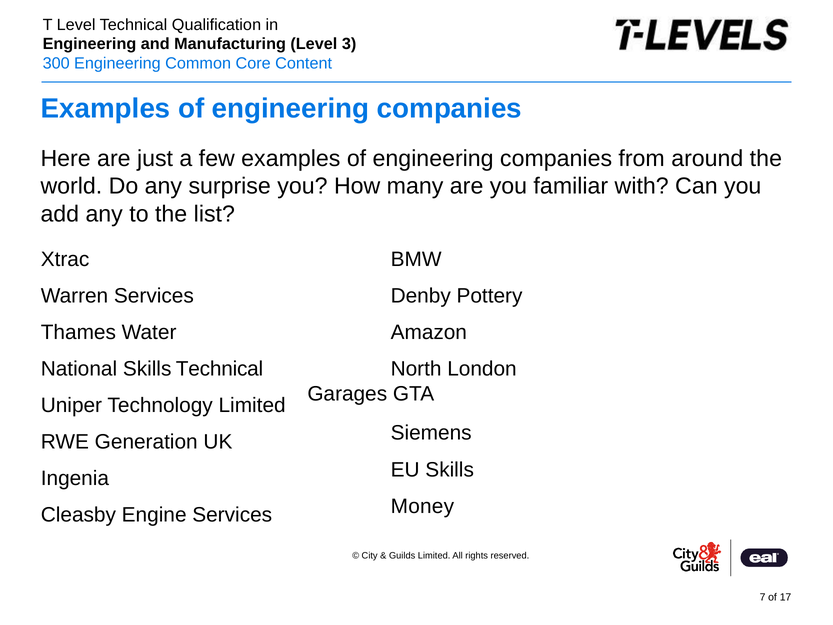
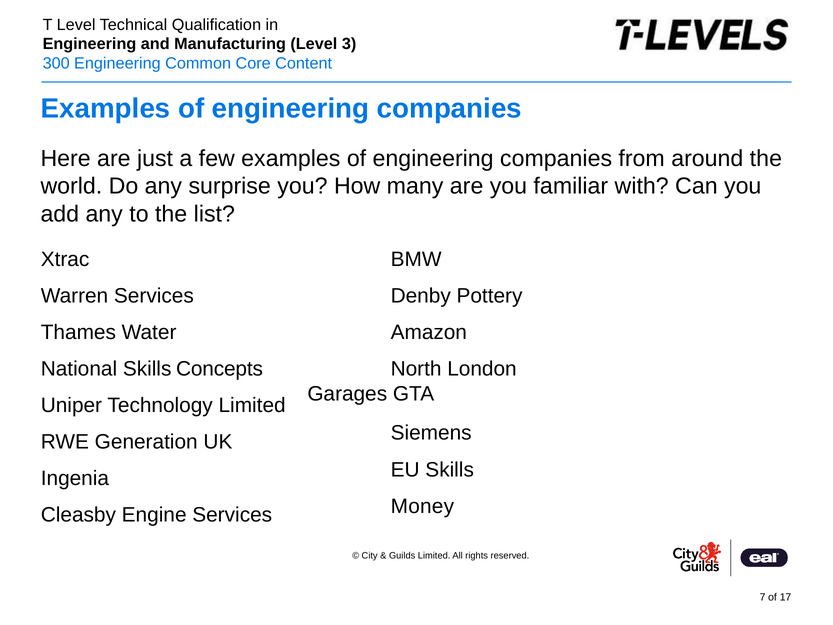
Skills Technical: Technical -> Concepts (220, 369)
